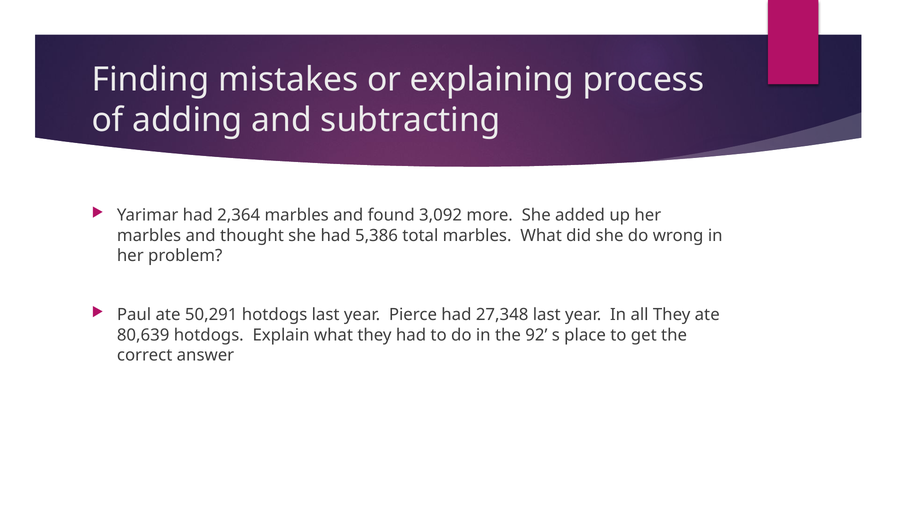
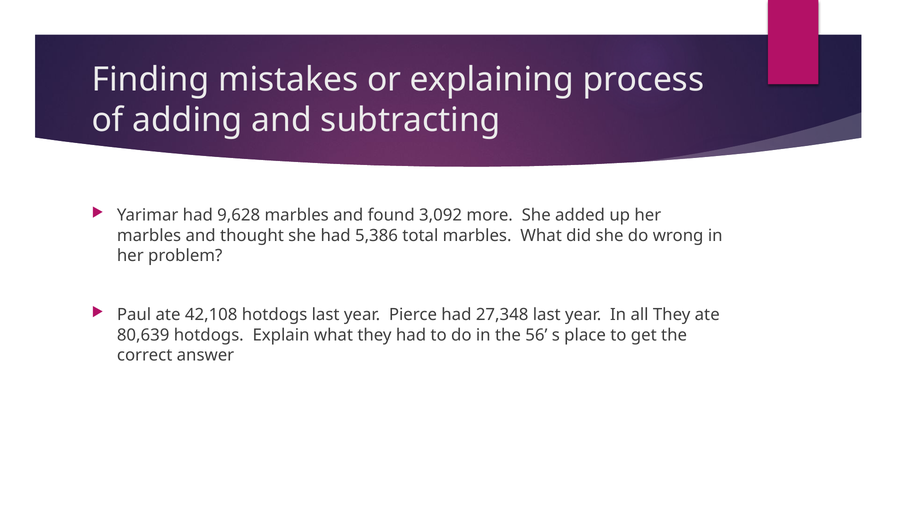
2,364: 2,364 -> 9,628 (239, 215)
50,291: 50,291 -> 42,108 (211, 315)
92: 92 -> 56 (536, 335)
